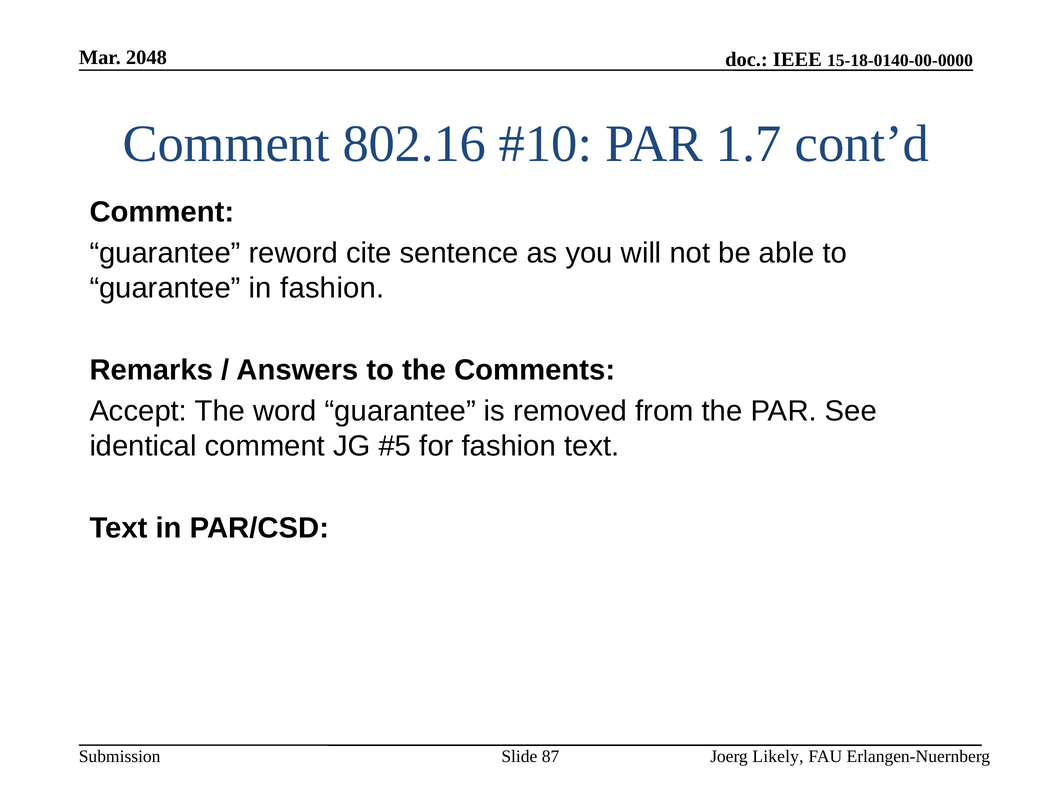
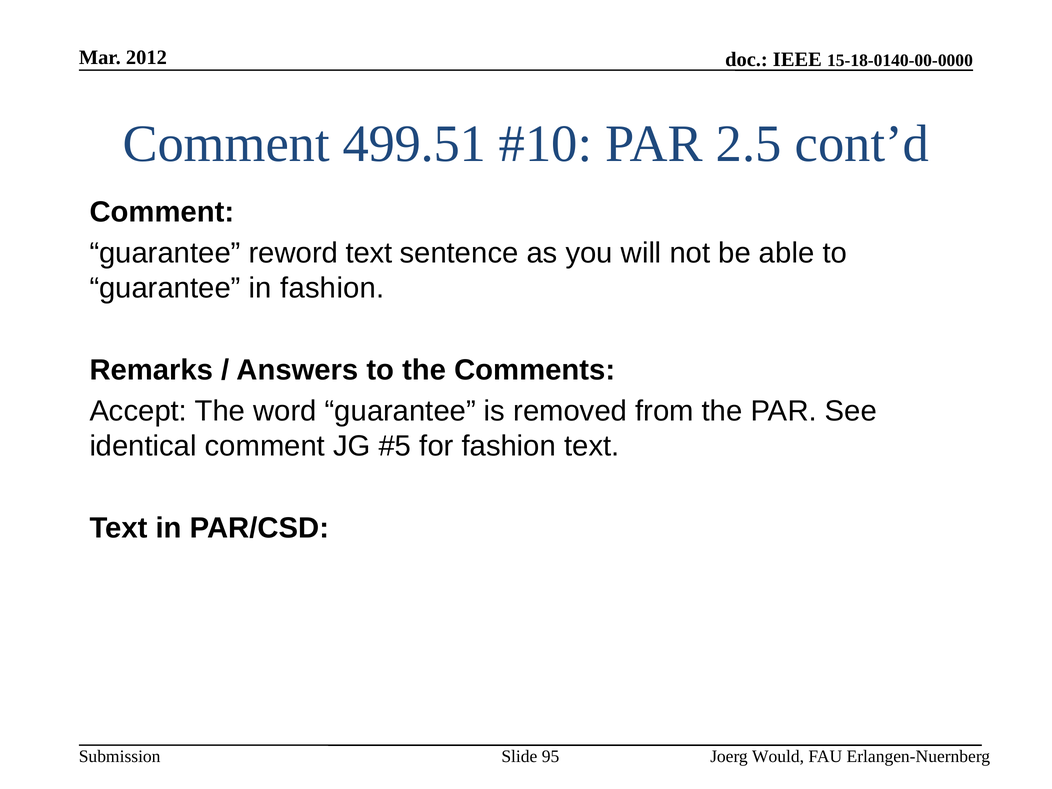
2048: 2048 -> 2012 (146, 57)
802.16: 802.16 -> 499.51 (414, 144)
1.7: 1.7 -> 2.5 (749, 144)
reword cite: cite -> text (369, 253)
87: 87 -> 95 (551, 757)
Likely: Likely -> Would (778, 757)
